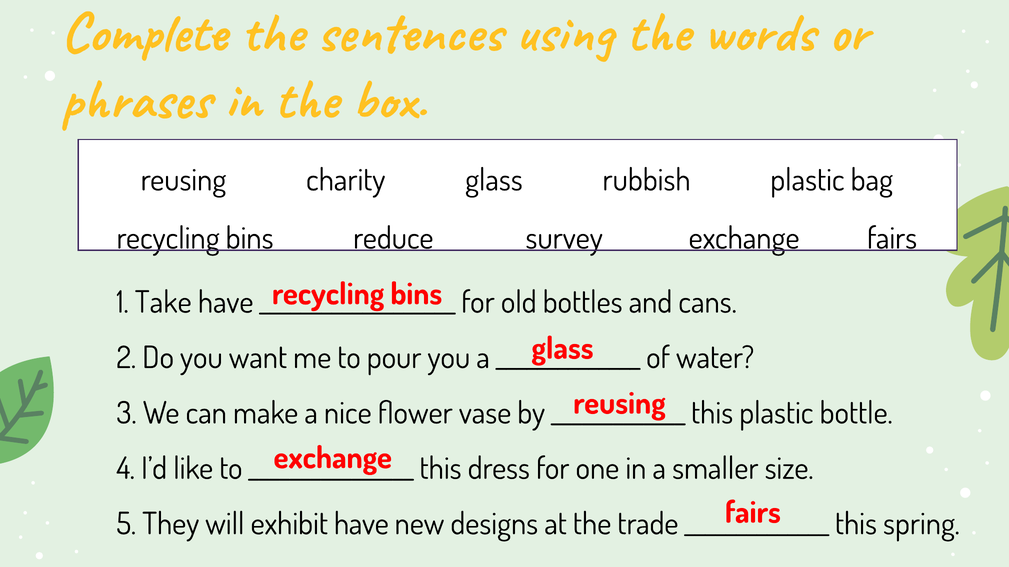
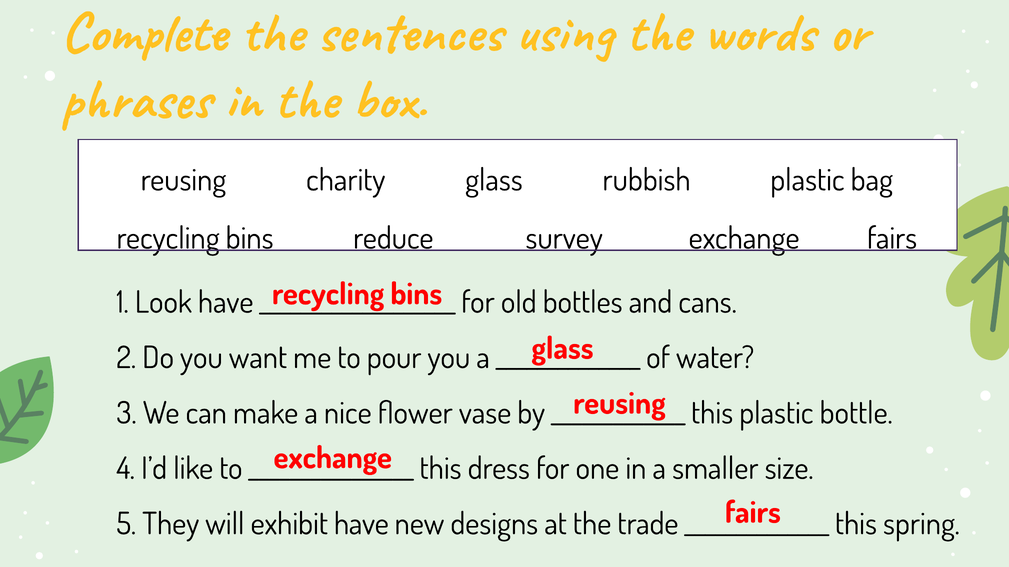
Take: Take -> Look (163, 303)
